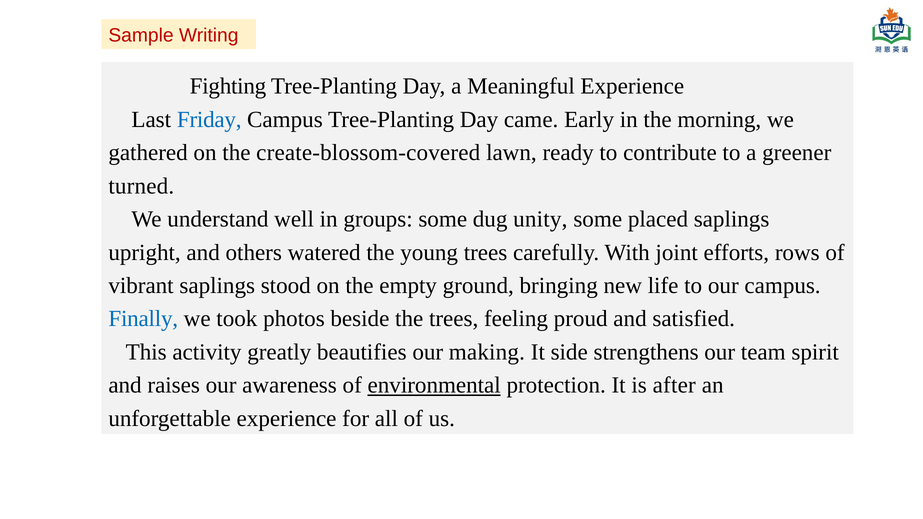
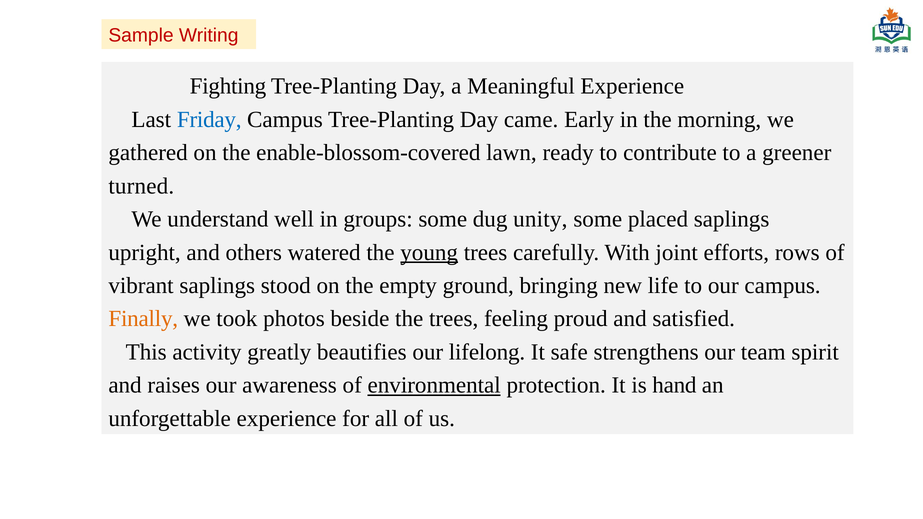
create-blossom-covered: create-blossom-covered -> enable-blossom-covered (368, 153)
young underline: none -> present (429, 252)
Finally colour: blue -> orange (143, 319)
making: making -> lifelong (487, 352)
side: side -> safe (569, 352)
after: after -> hand (674, 385)
